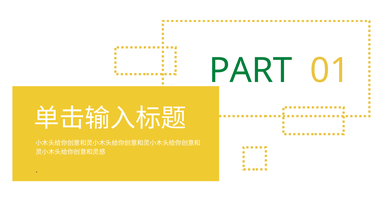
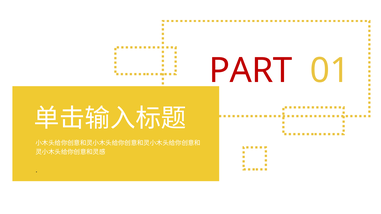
PART colour: green -> red (251, 71)
